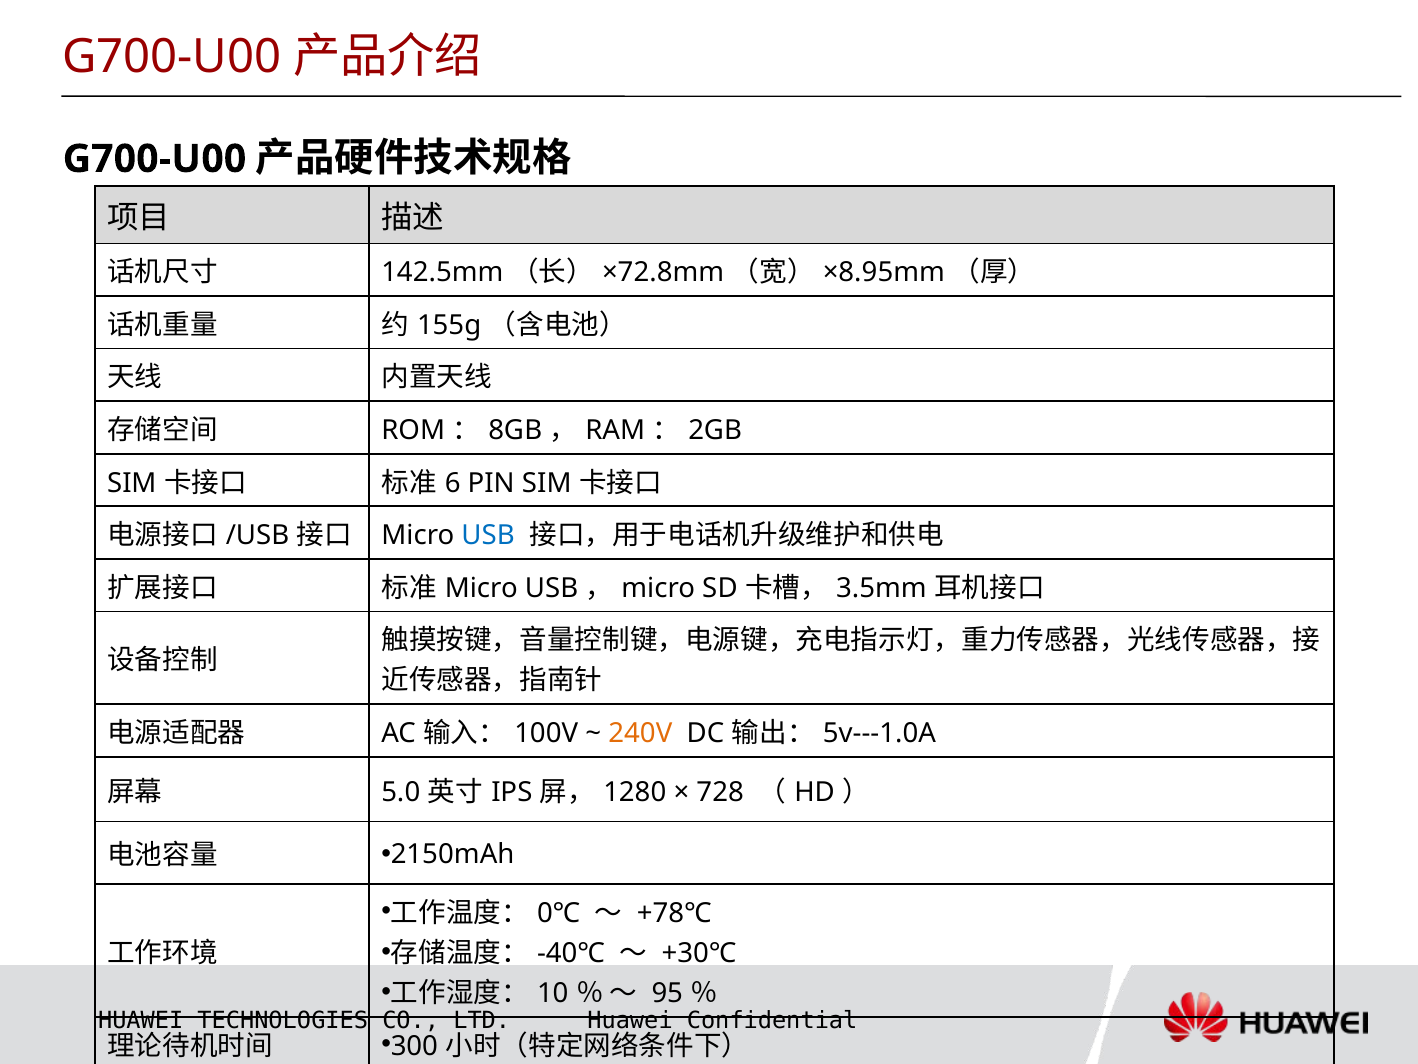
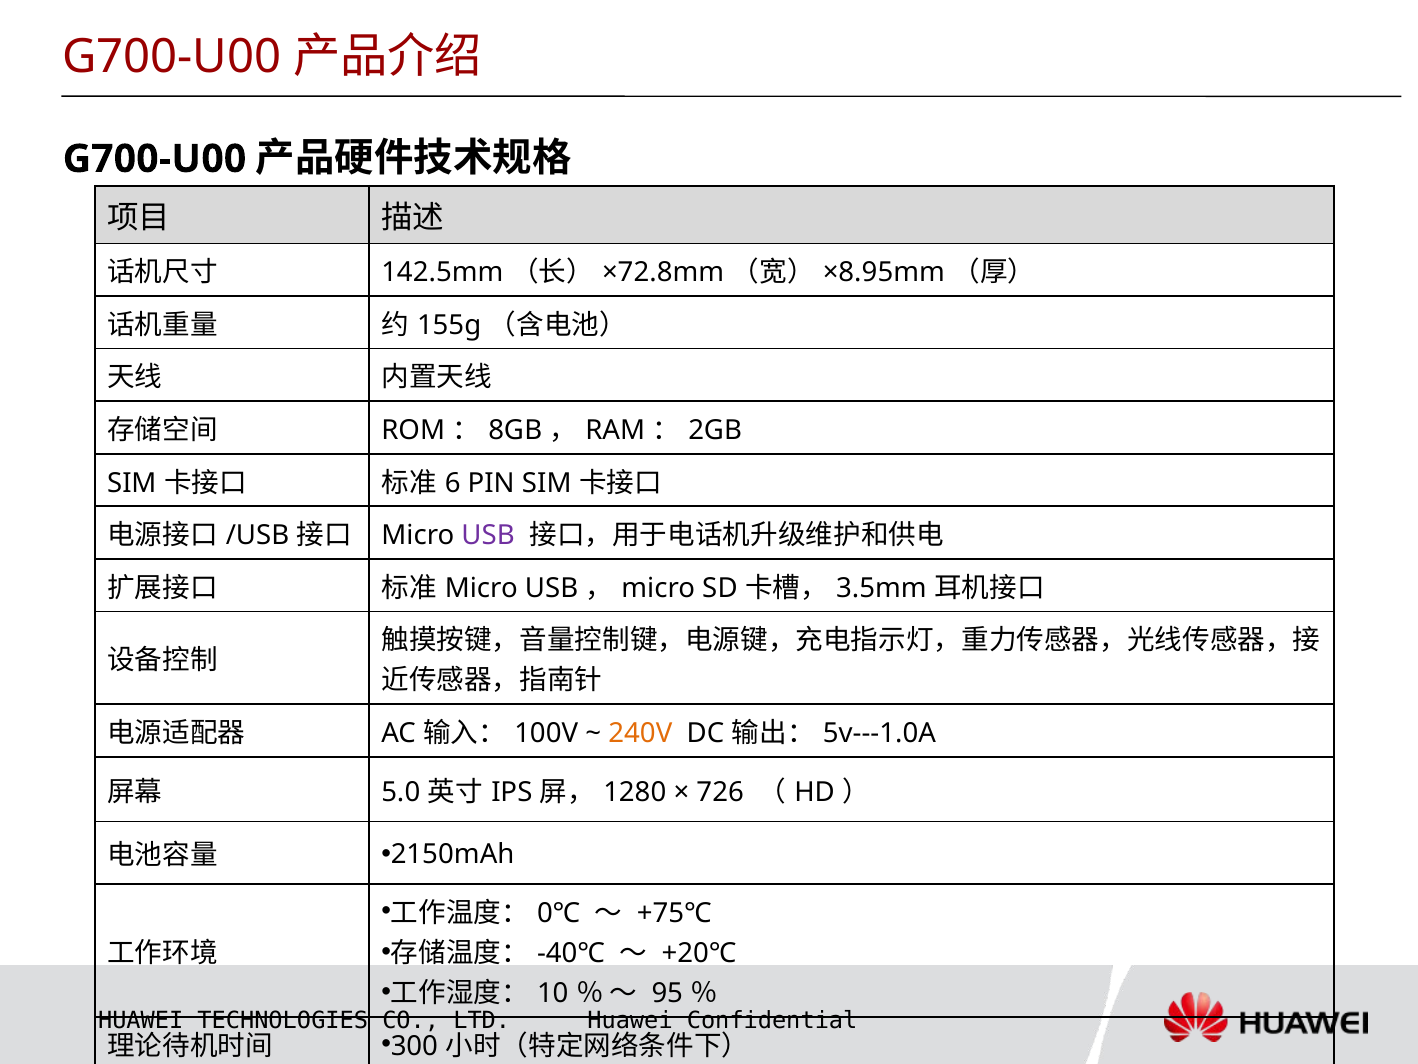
USB colour: blue -> purple (488, 535)
728: 728 -> 726 (720, 792)
+78℃: +78℃ -> +75℃ (674, 913)
+30℃: +30℃ -> +20℃ (699, 953)
